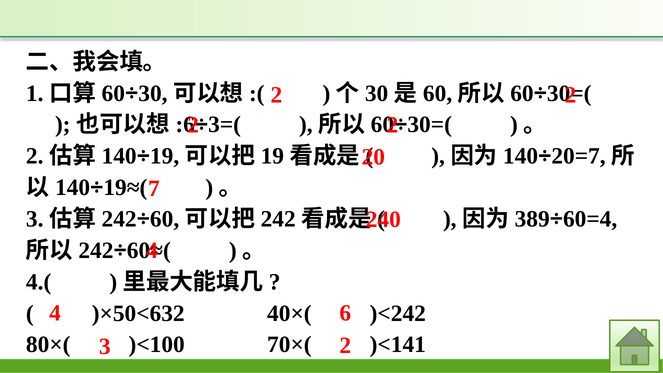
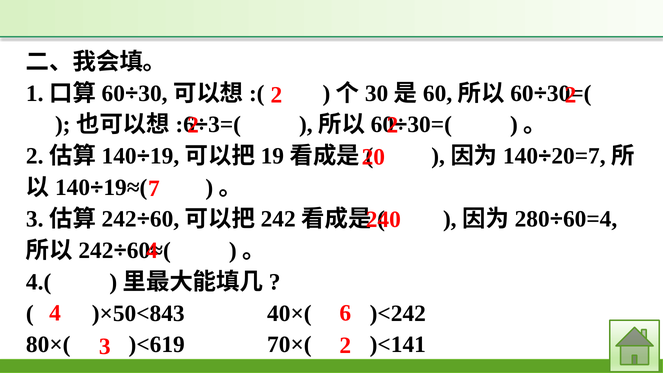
389: 389 -> 280 (532, 219)
)×50<632: )×50<632 -> )×50<843 (138, 313)
)<100: )<100 -> )<619 (157, 345)
